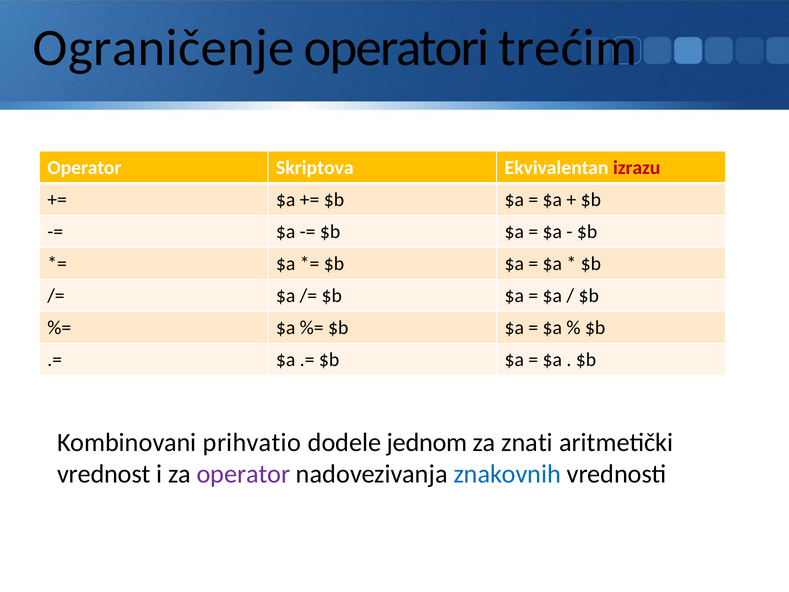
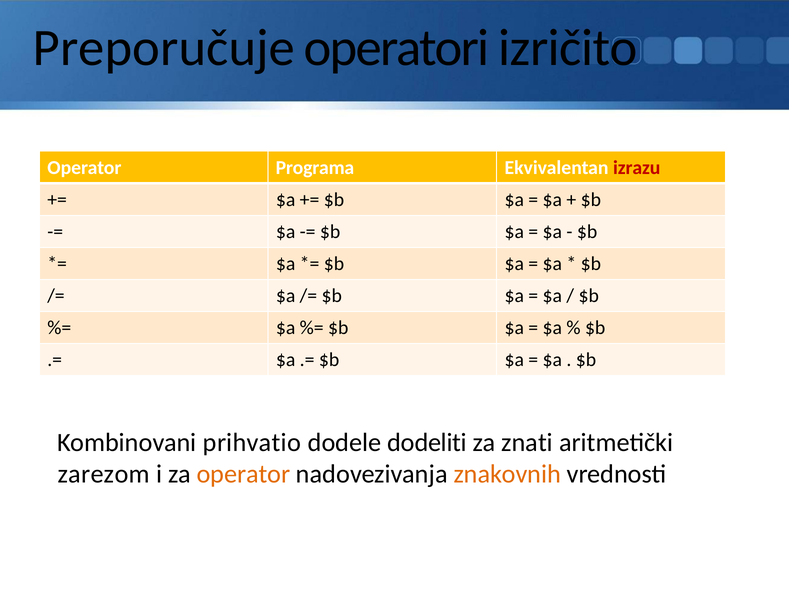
Ograničenje: Ograničenje -> Preporučuje (164, 48)
trećim: trećim -> izričito (568, 48)
Skriptova: Skriptova -> Programa (315, 167)
jednom: jednom -> dodeliti (427, 442)
vrednost: vrednost -> zarezom (104, 474)
operator colour: purple -> orange (243, 474)
znakovnih colour: blue -> orange (507, 474)
